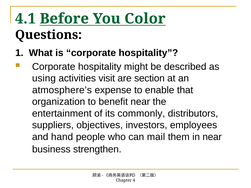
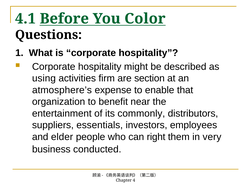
visit: visit -> firm (107, 78)
objectives: objectives -> essentials (100, 125)
hand: hand -> elder (62, 137)
mail: mail -> right (156, 137)
in near: near -> very (212, 137)
strengthen: strengthen -> conducted (97, 149)
